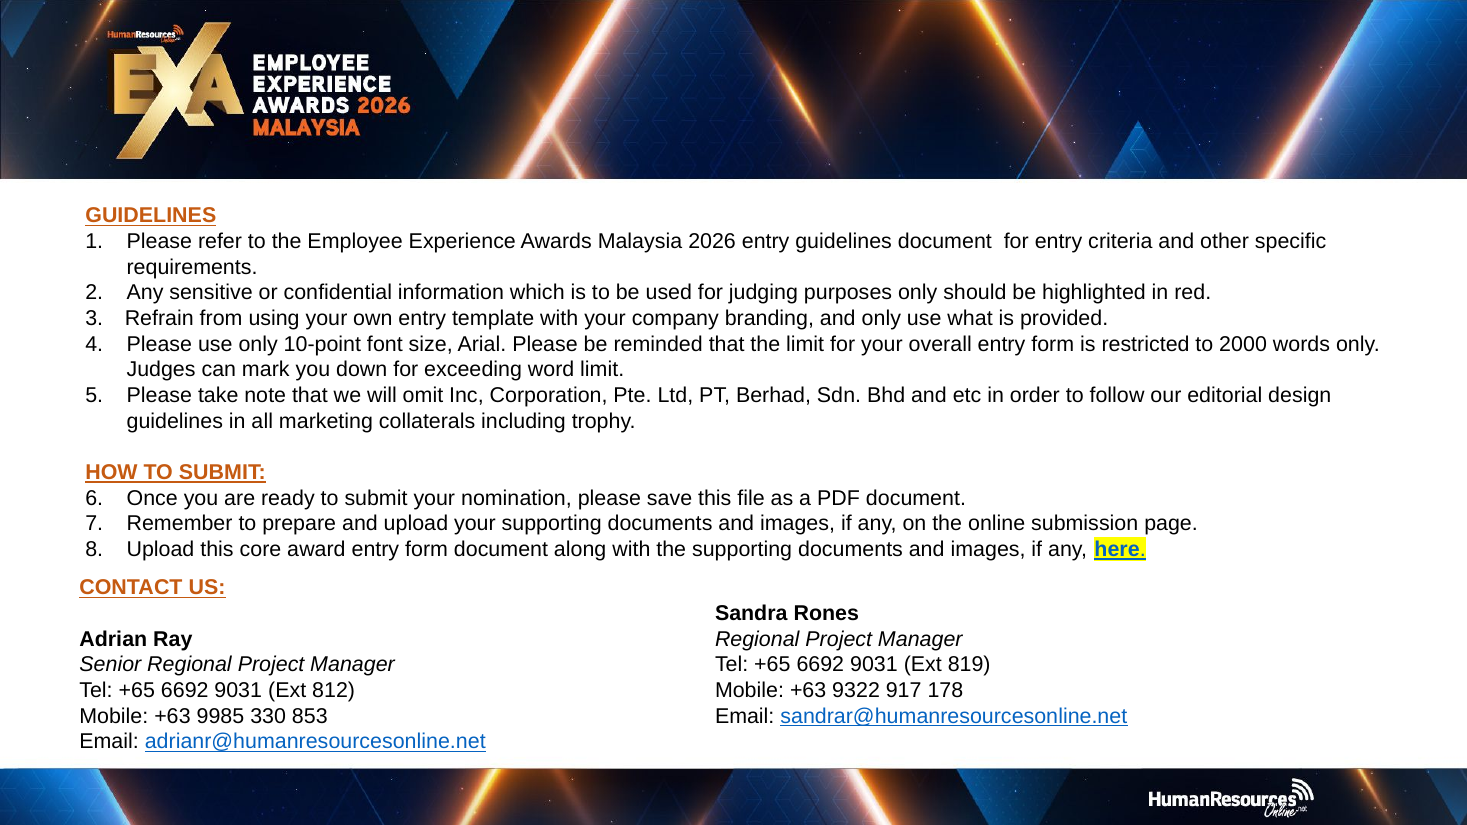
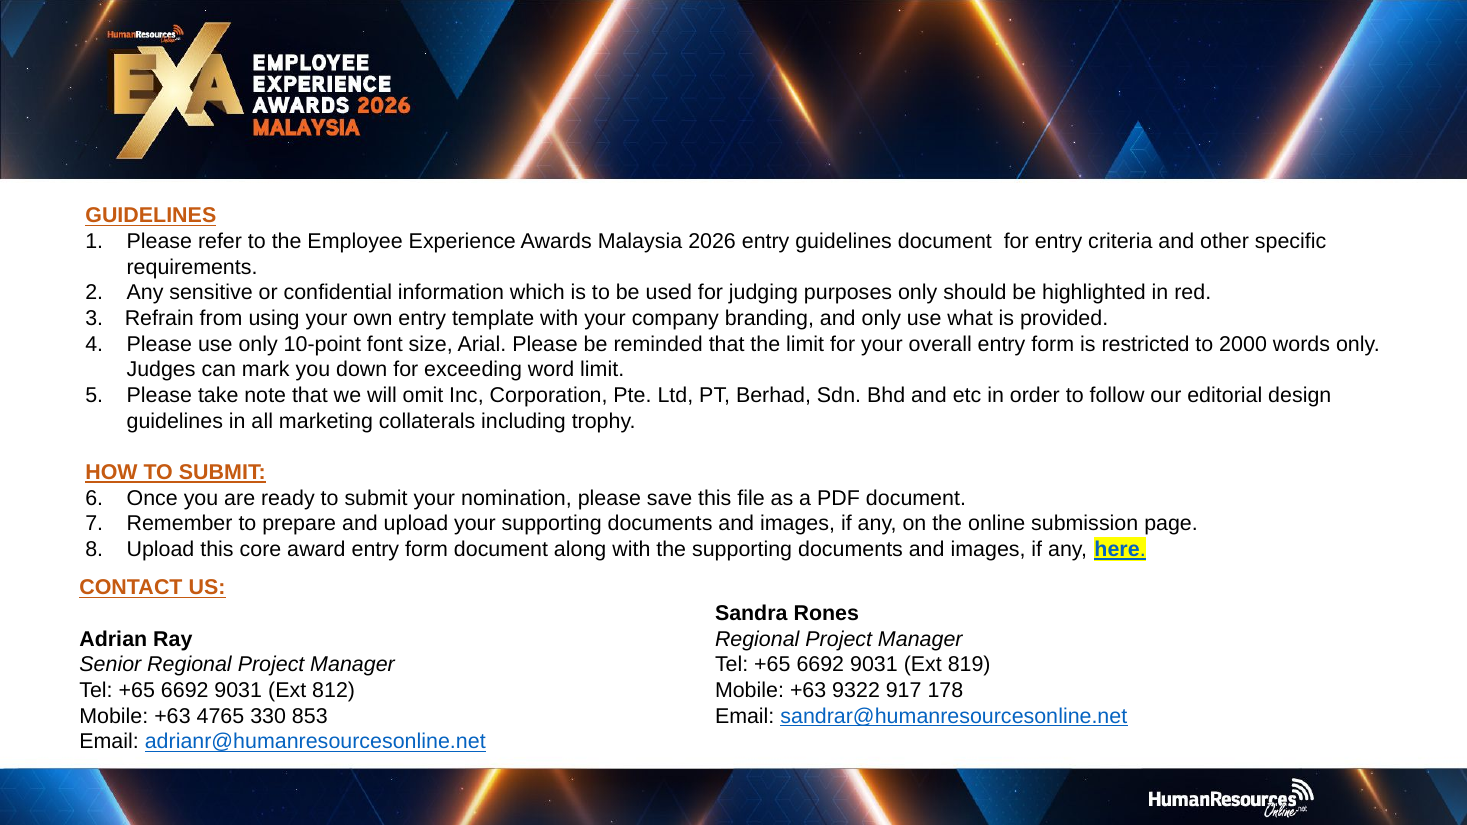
9985: 9985 -> 4765 (220, 716)
